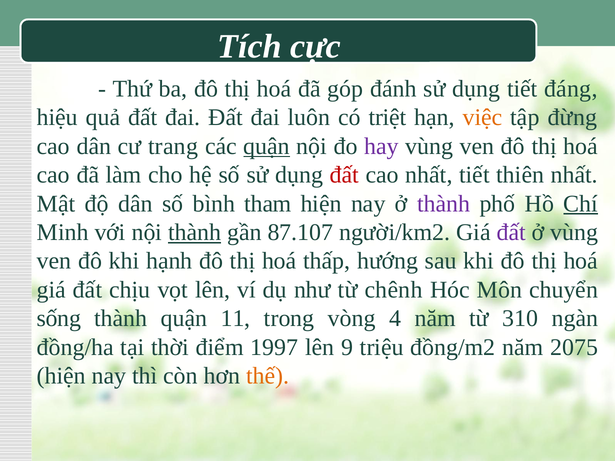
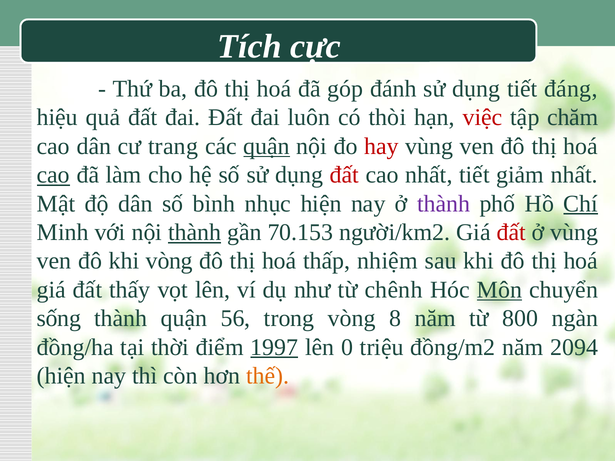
triệt: triệt -> thòi (387, 118)
việc colour: orange -> red (483, 118)
đừng: đừng -> chăm (573, 118)
hay colour: purple -> red (382, 146)
cao underline: none -> present (53, 175)
thiên: thiên -> giảm (520, 175)
tham: tham -> nhục (268, 204)
87.107: 87.107 -> 70.153 (300, 232)
đất colour: purple -> red (511, 232)
khi hạnh: hạnh -> vòng (169, 261)
hướng: hướng -> nhiệm (387, 261)
chịu: chịu -> thấy (130, 290)
Môn underline: none -> present (499, 290)
11: 11 -> 56 (235, 319)
4: 4 -> 8 (395, 319)
310: 310 -> 800 (520, 319)
1997 underline: none -> present (274, 347)
9: 9 -> 0 (347, 347)
2075: 2075 -> 2094 (574, 347)
